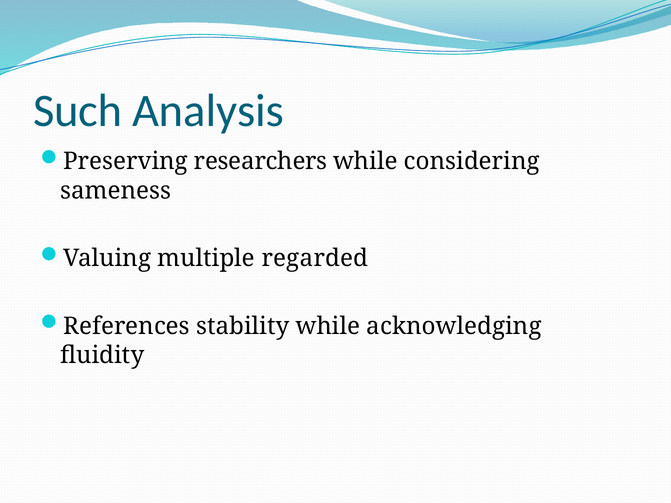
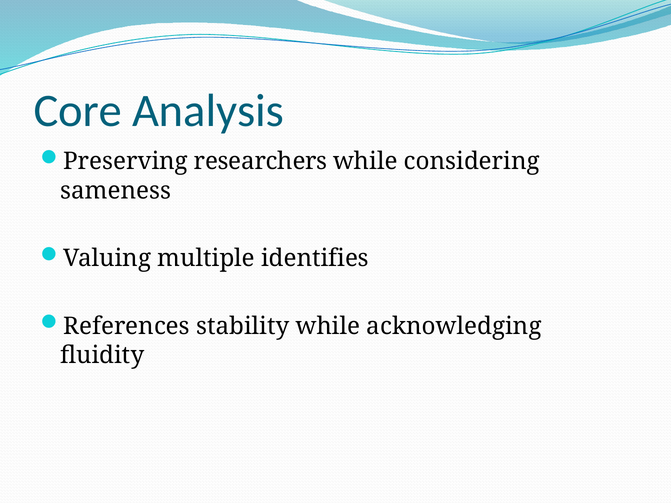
Such: Such -> Core (78, 111)
regarded: regarded -> identifies (315, 258)
